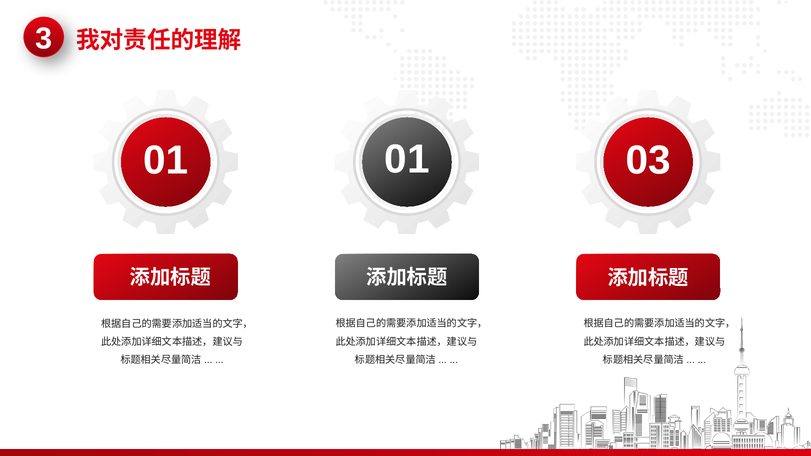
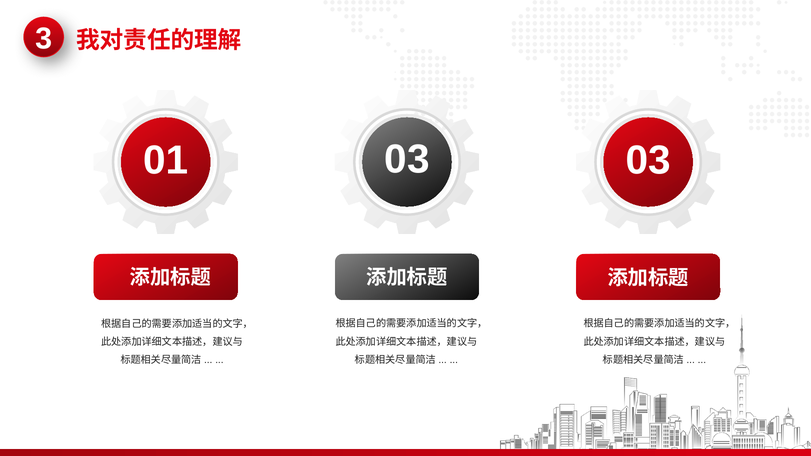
01 01: 01 -> 03 (407, 160)
